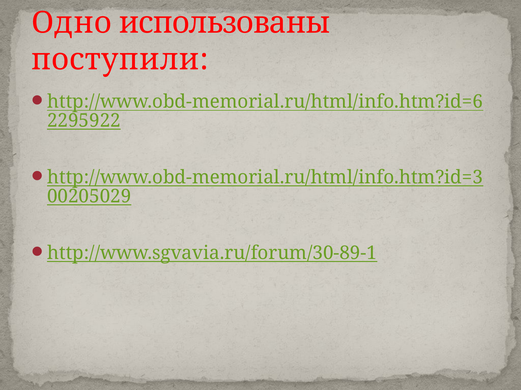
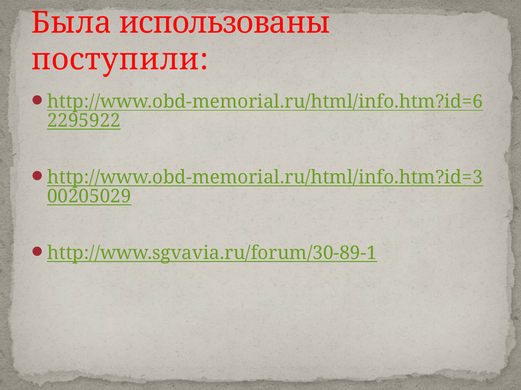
Одно: Одно -> Была (72, 23)
